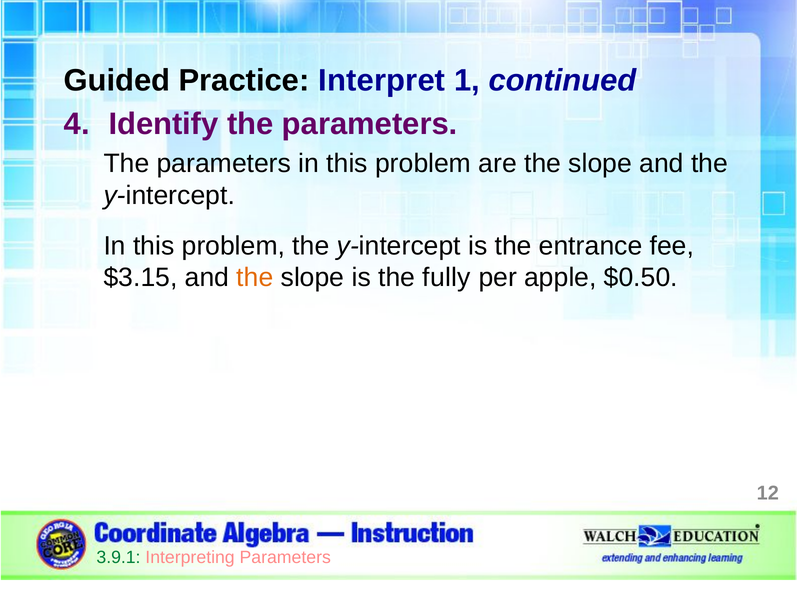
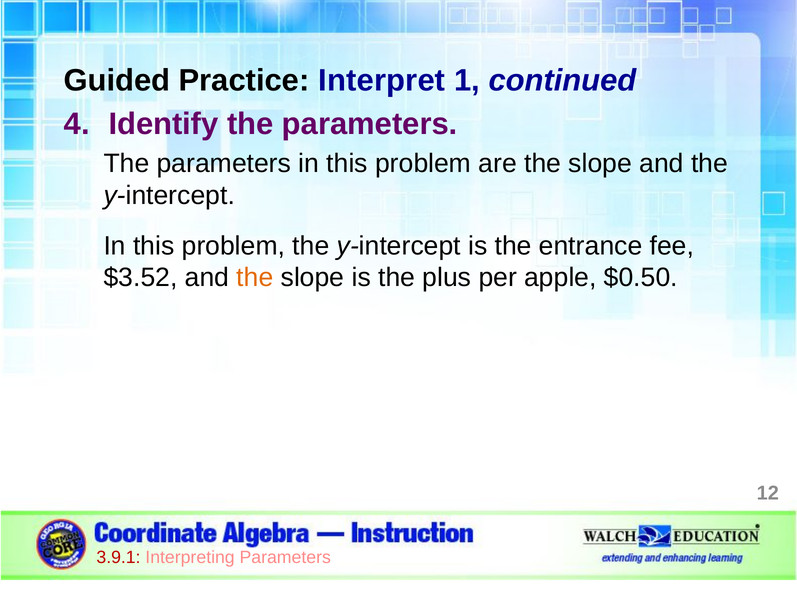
$3.15: $3.15 -> $3.52 (141, 278)
fully: fully -> plus (447, 278)
3.9.1 colour: green -> red (118, 557)
